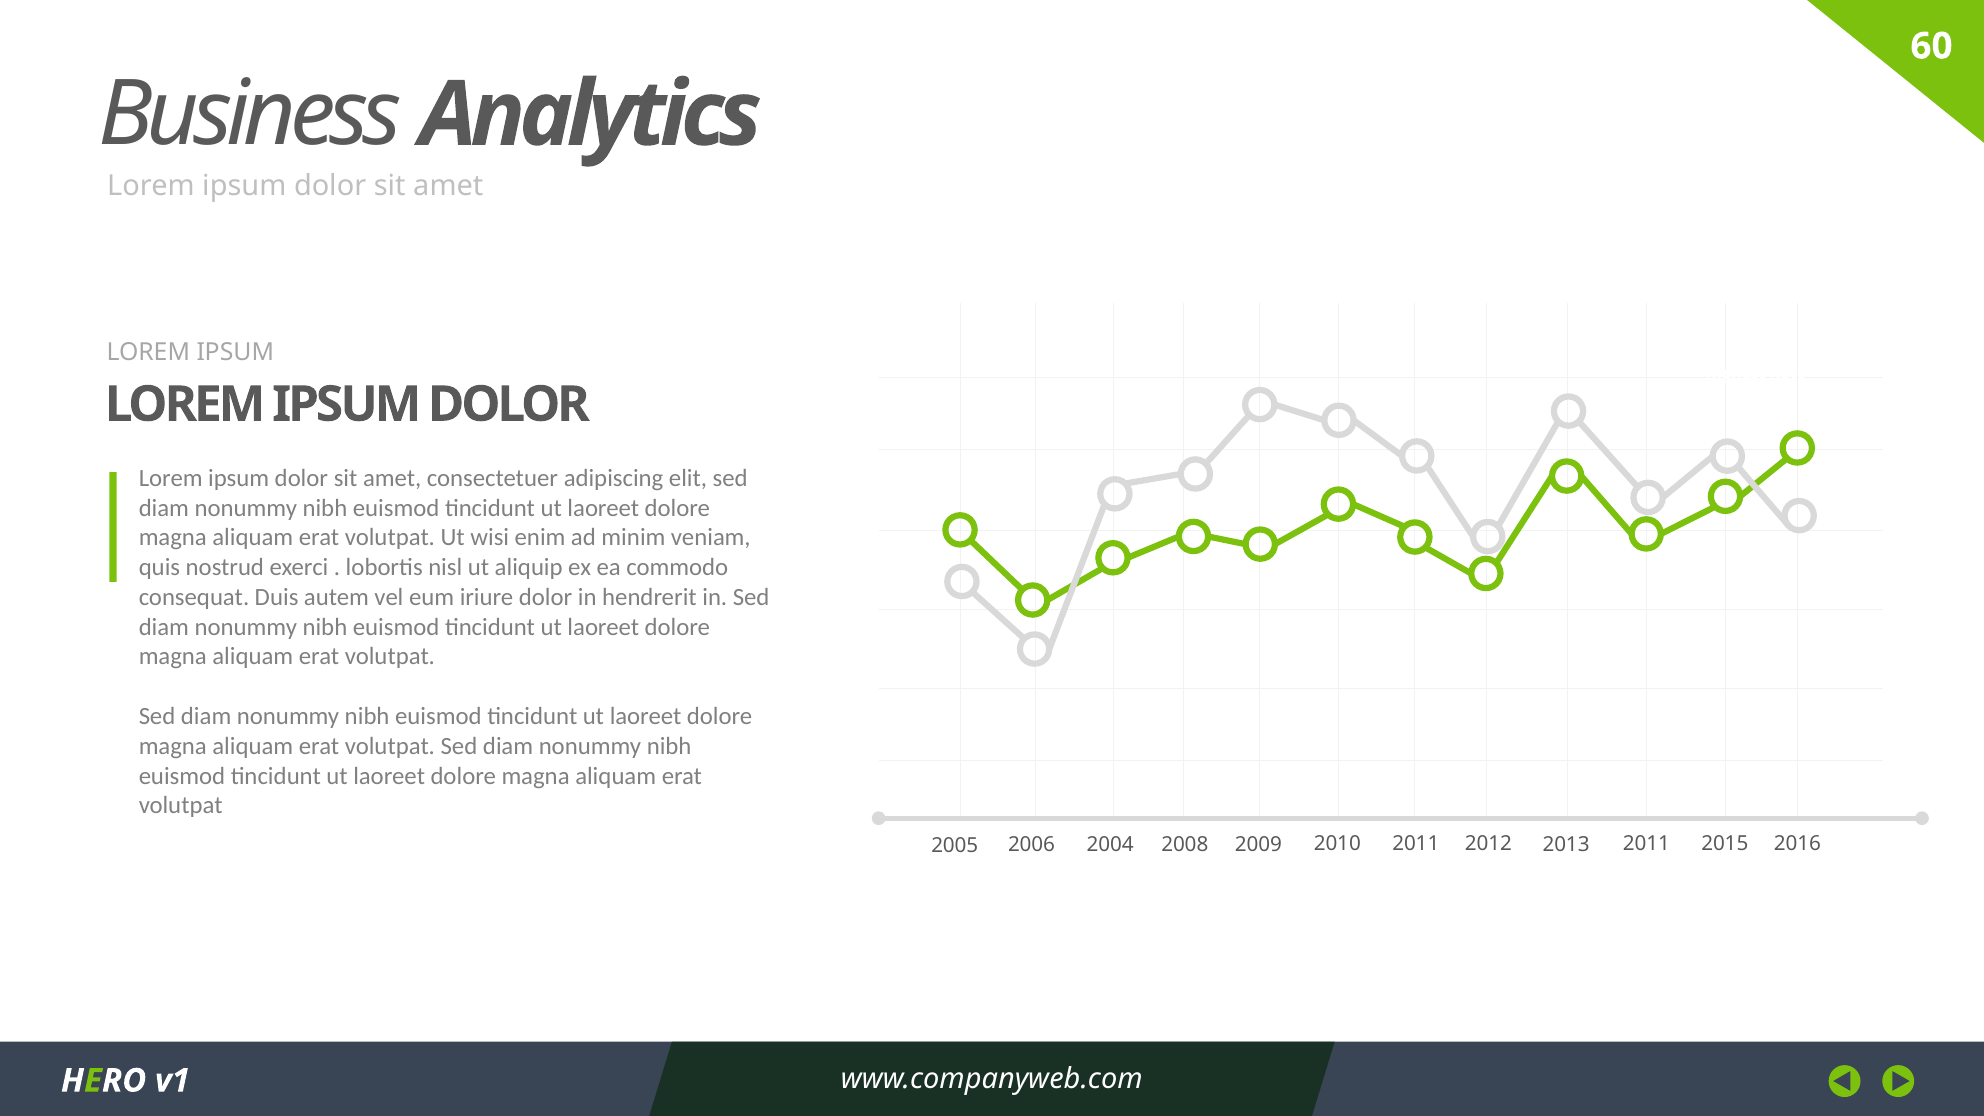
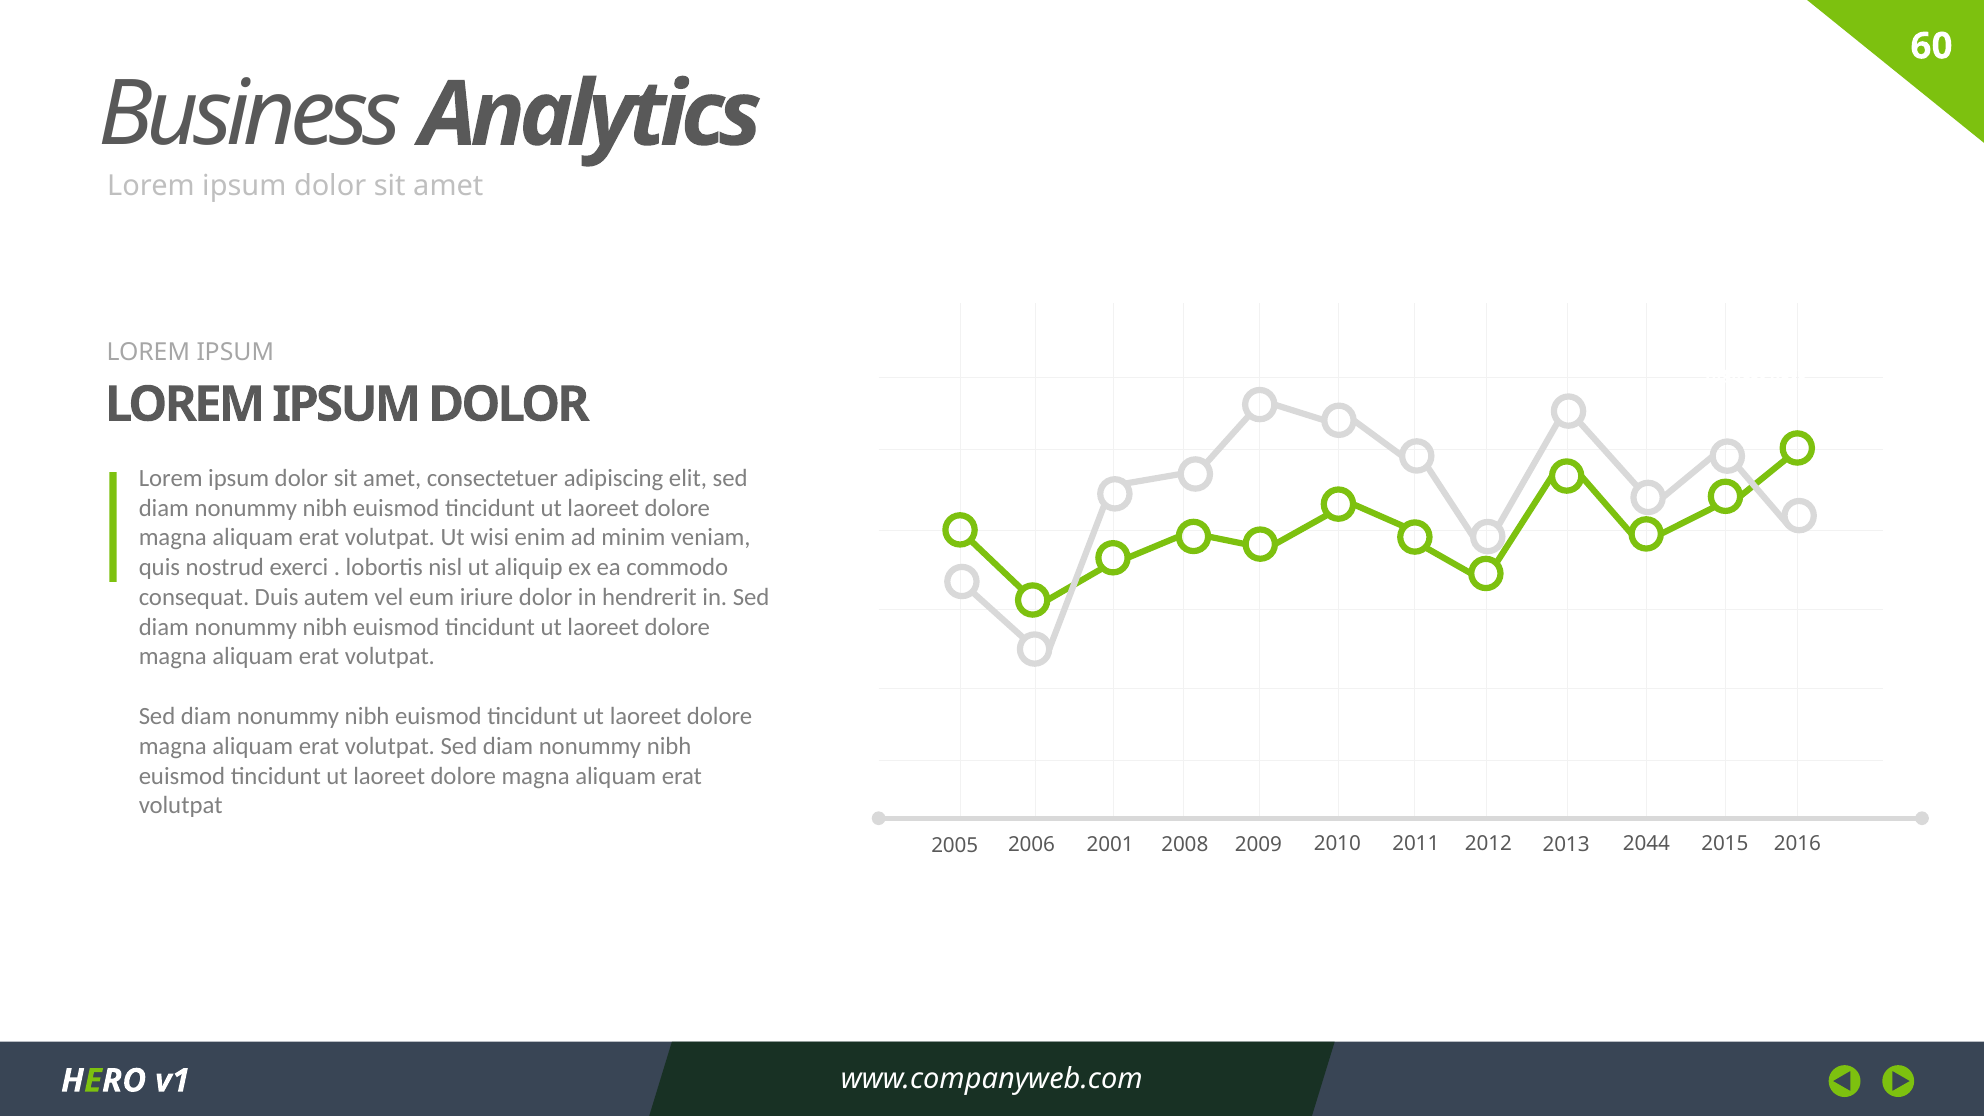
2011: 2011 -> 2044 (1646, 844)
2004: 2004 -> 2001 (1110, 845)
